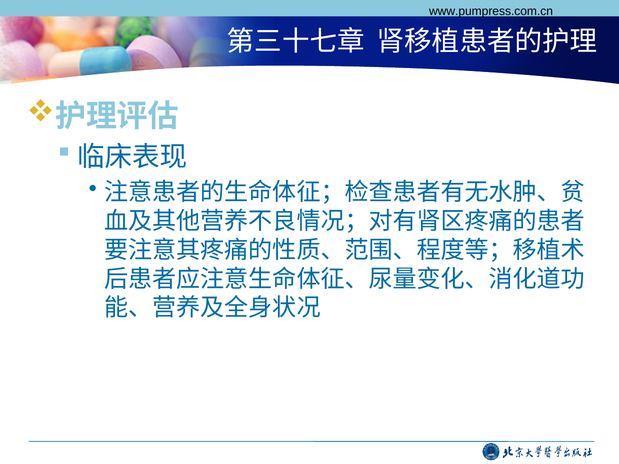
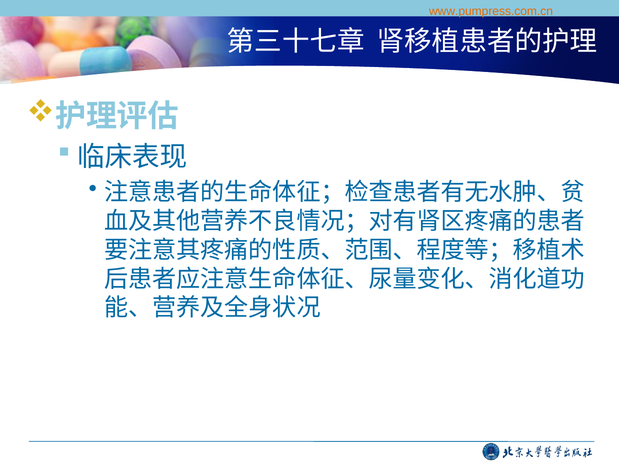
www.pumpress.com.cn colour: black -> orange (491, 11)
